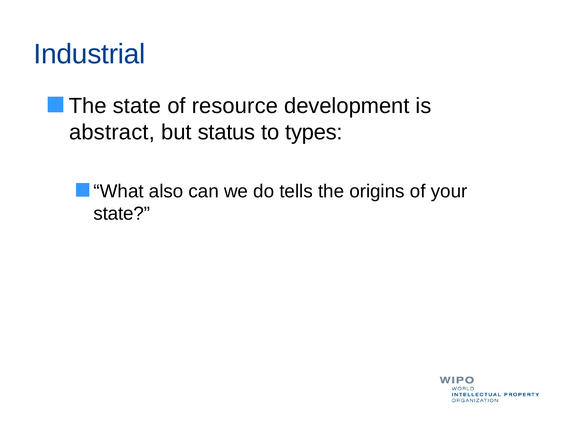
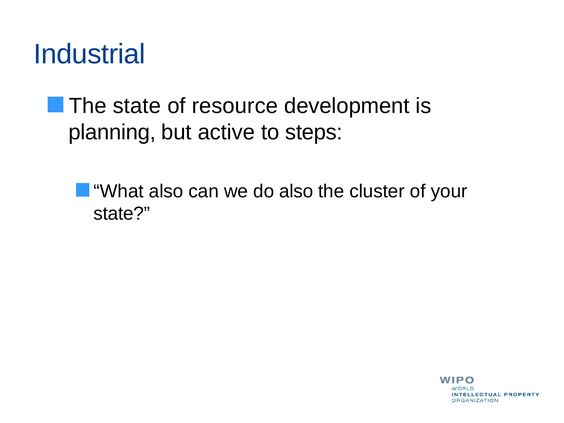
abstract: abstract -> planning (112, 132)
status: status -> active (226, 132)
types: types -> steps (314, 132)
do tells: tells -> also (296, 191)
origins: origins -> cluster (377, 191)
